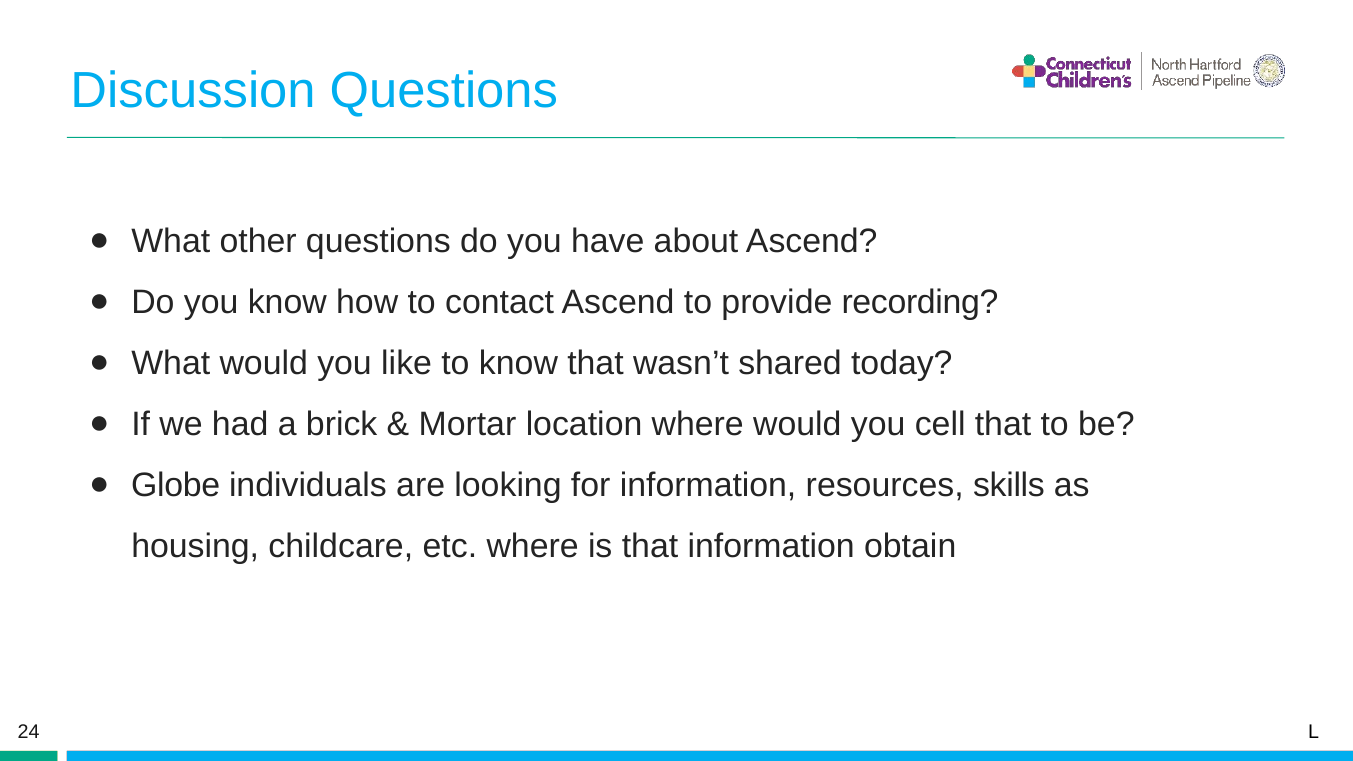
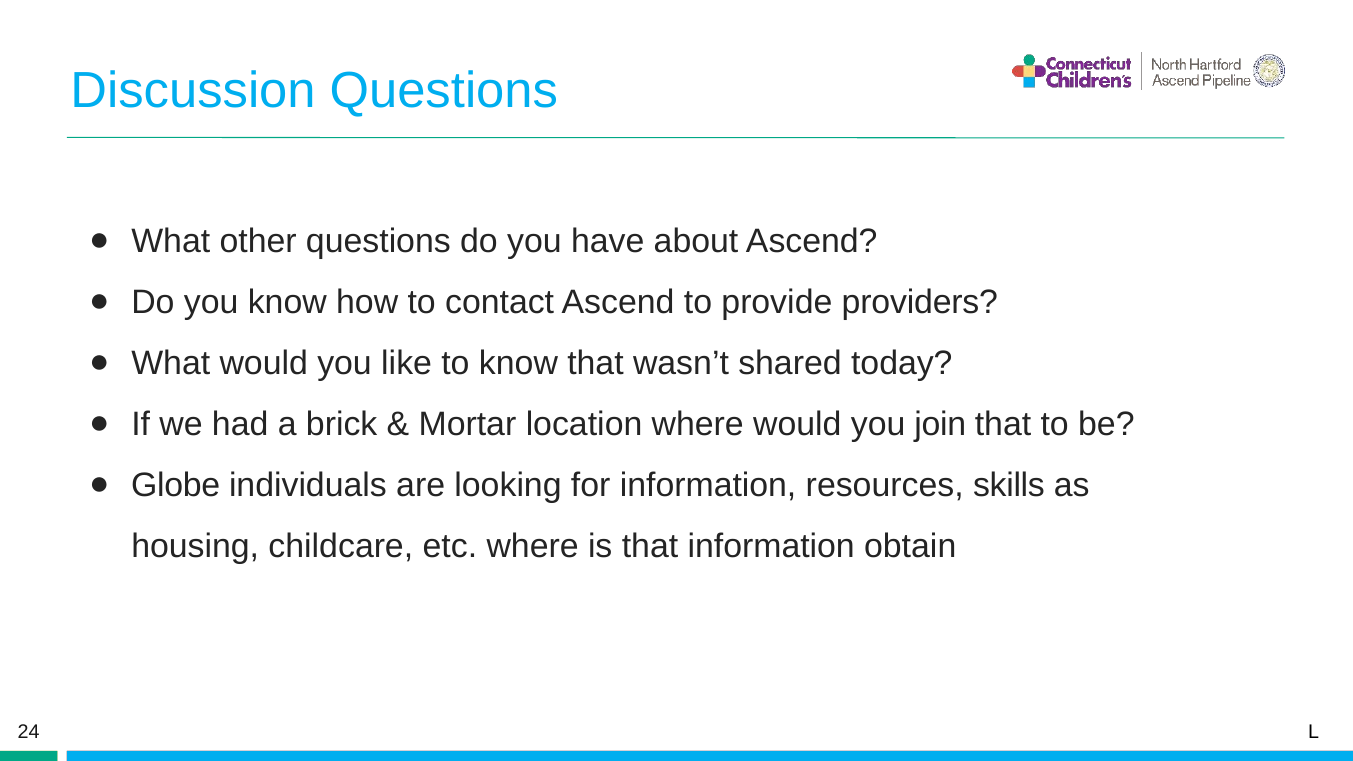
recording: recording -> providers (920, 303)
cell: cell -> join (940, 424)
